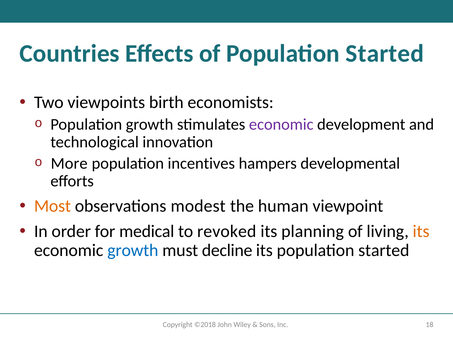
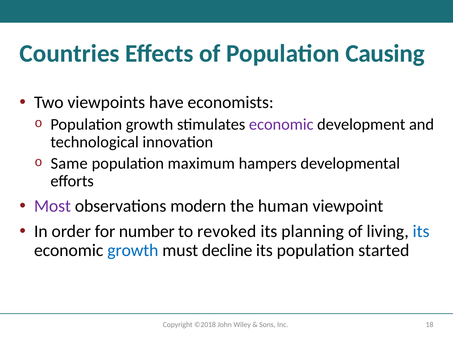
of Population Started: Started -> Causing (385, 53)
birth: birth -> have (166, 102)
More: More -> Same (69, 163)
incentives: incentives -> maximum (201, 163)
Most colour: orange -> purple (52, 206)
modest: modest -> modern (198, 206)
medical: medical -> number (147, 231)
its colour: orange -> blue (421, 231)
